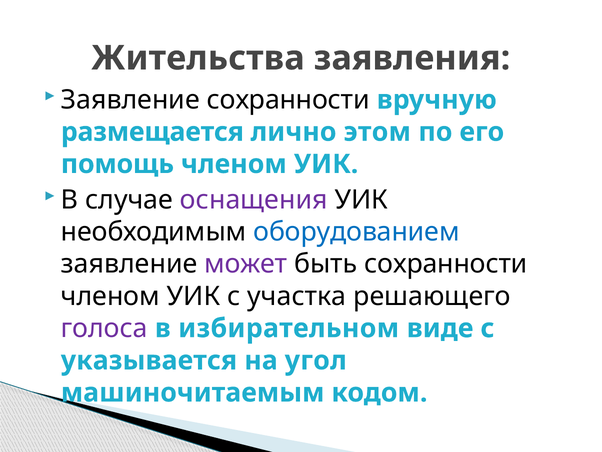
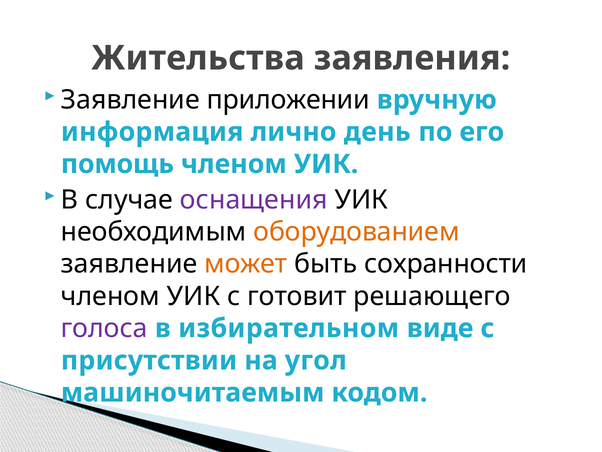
Заявление сохранности: сохранности -> приложении (288, 100)
размещается: размещается -> информация (152, 132)
этом: этом -> день (377, 132)
оборудованием colour: blue -> orange (356, 232)
может colour: purple -> orange (246, 264)
участка: участка -> готовит (297, 296)
указывается: указывается -> присутствии (149, 360)
